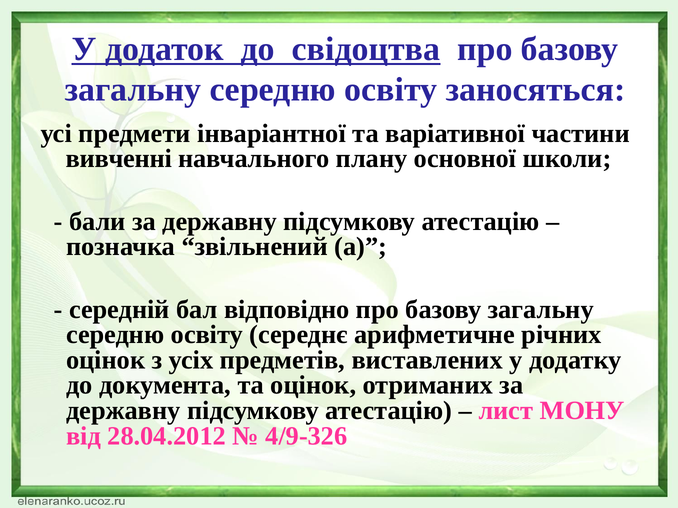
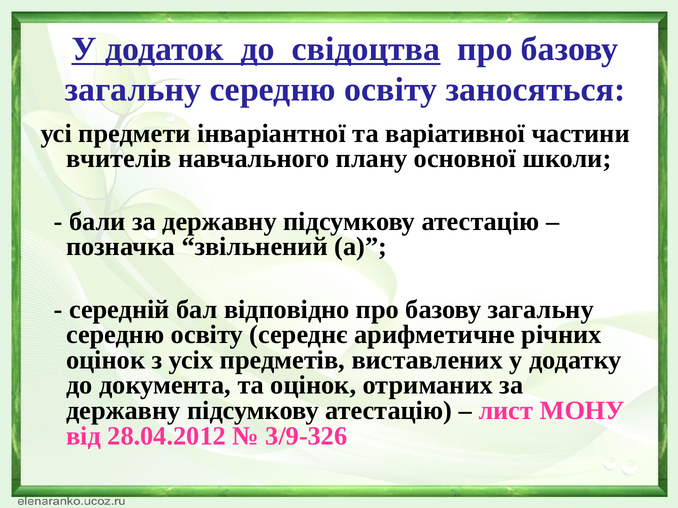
вивченні: вивченні -> вчителів (119, 159)
4/9-326: 4/9-326 -> 3/9-326 (306, 436)
